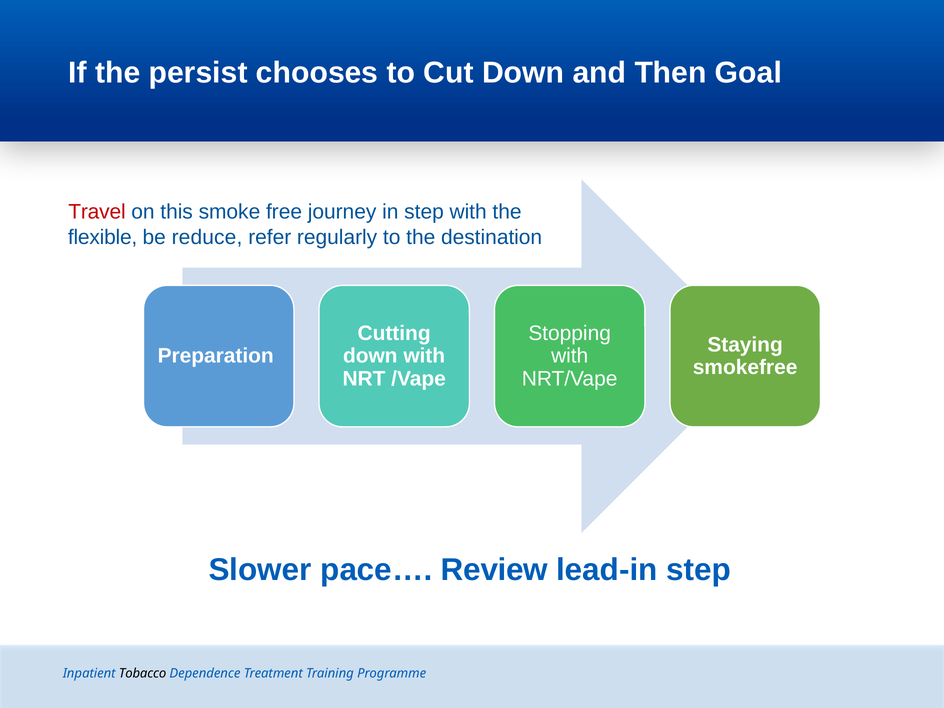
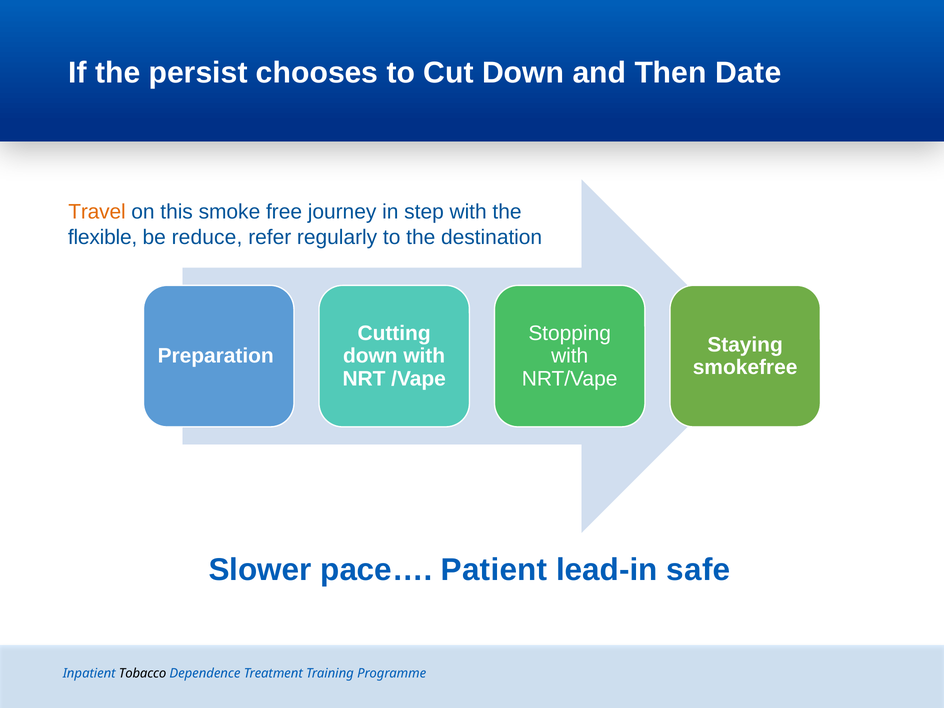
Goal: Goal -> Date (748, 73)
Travel colour: red -> orange (97, 212)
Review: Review -> Patient (494, 570)
lead-in step: step -> safe (698, 570)
